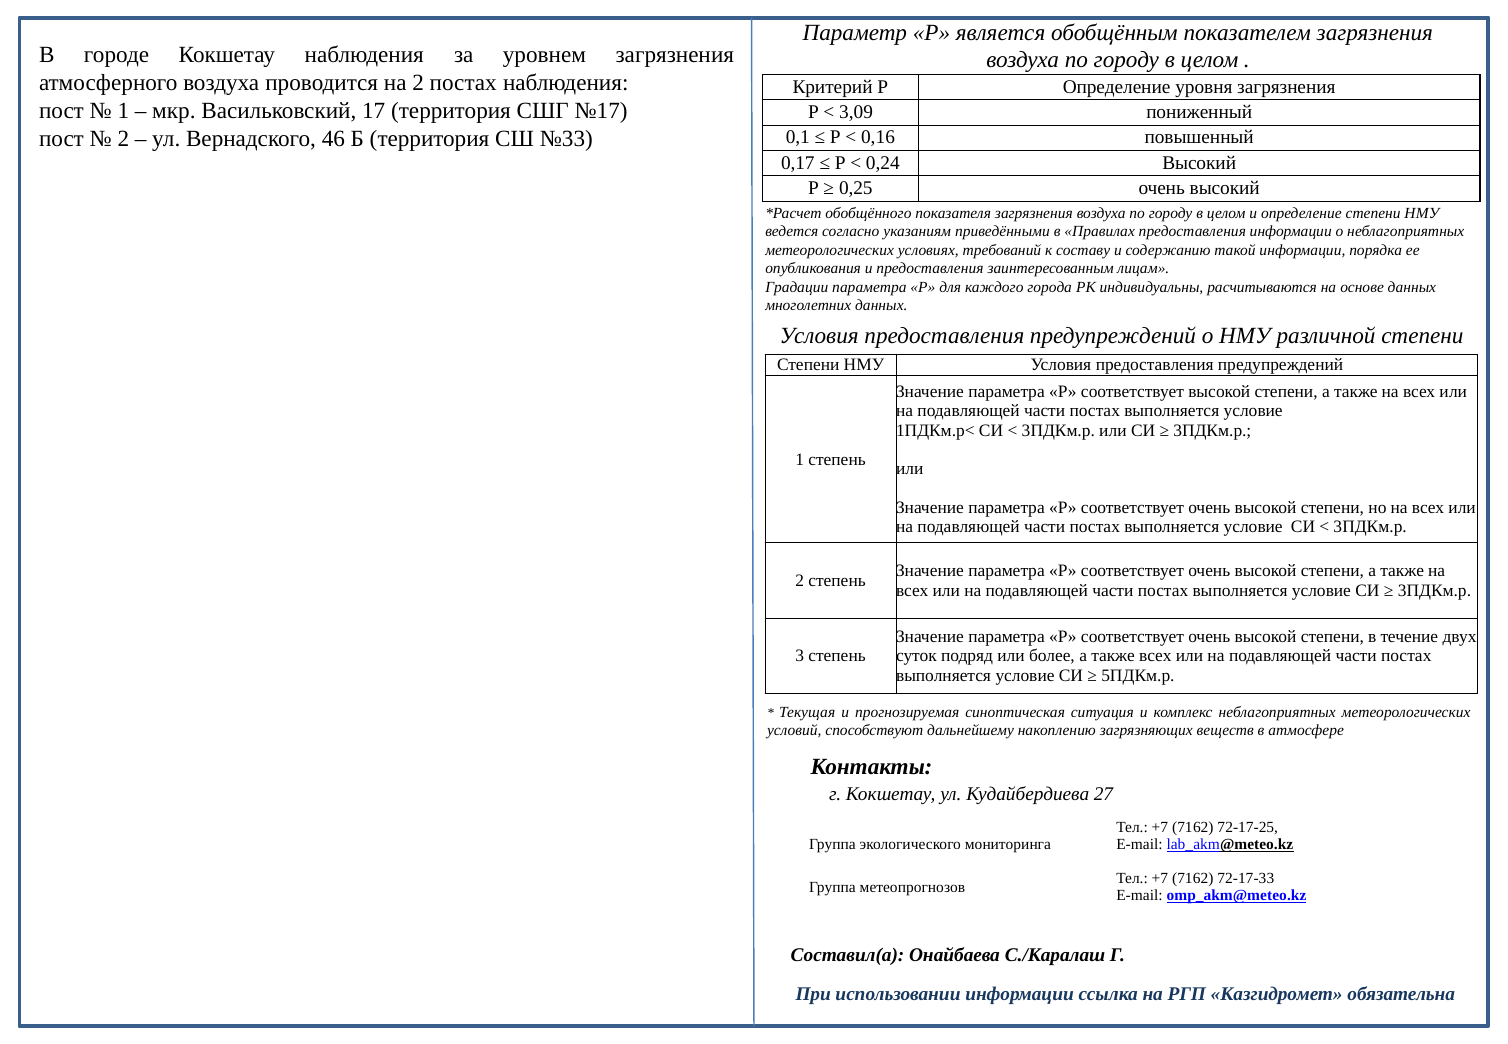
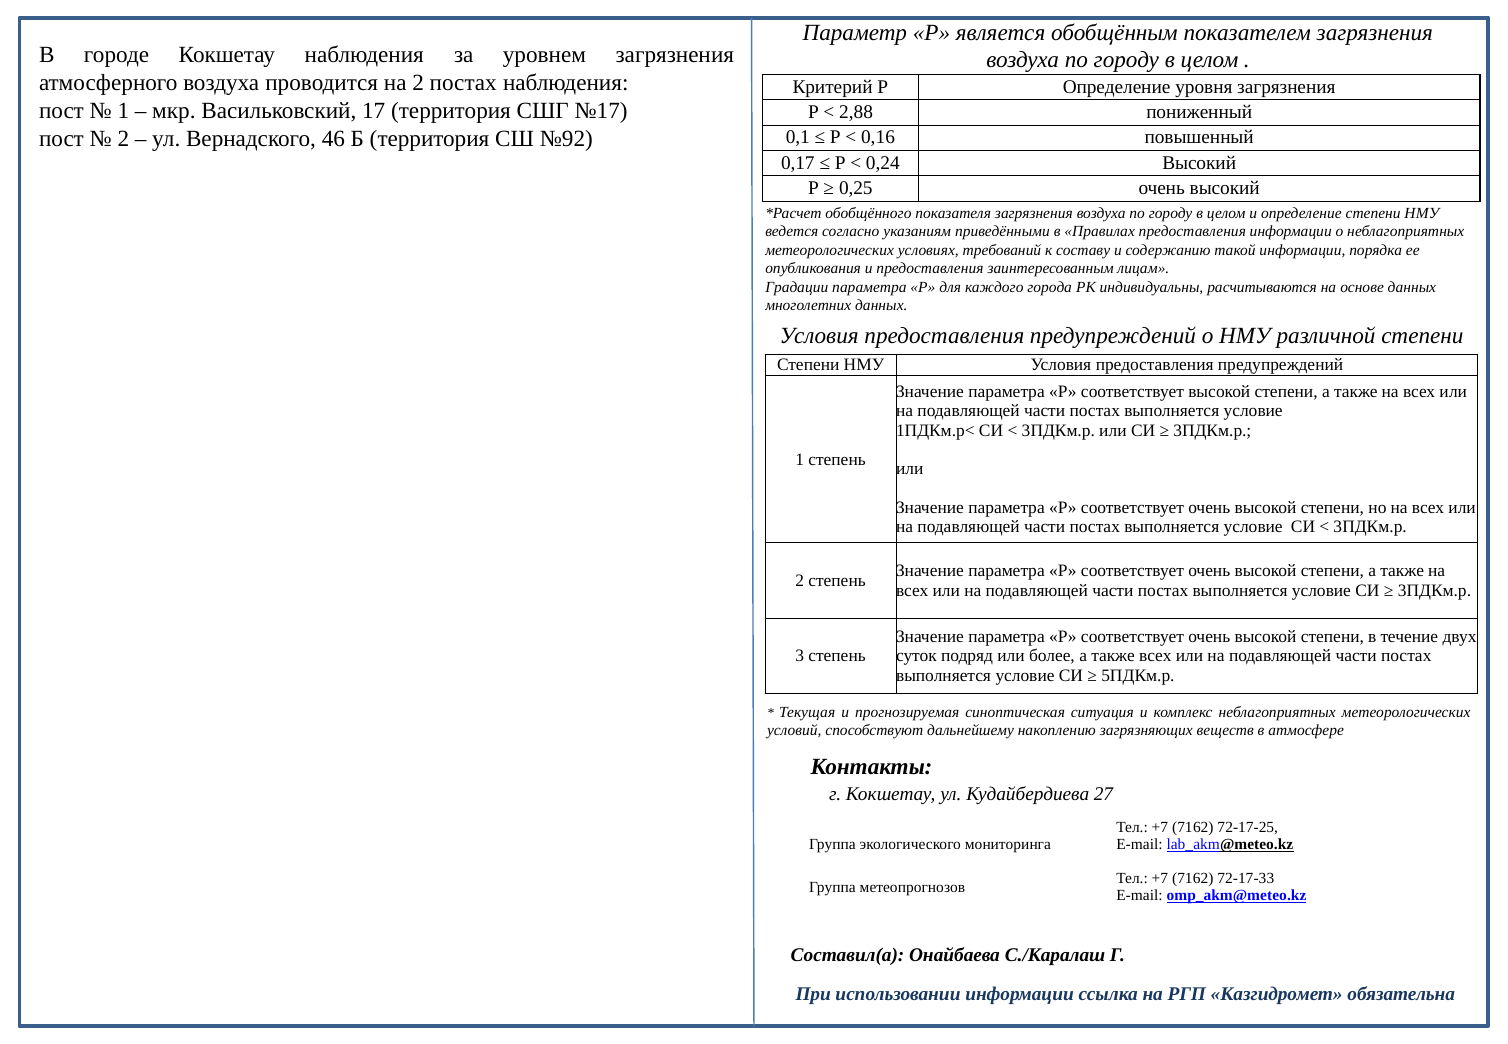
3,09: 3,09 -> 2,88 (856, 112)
№33: №33 -> №92 (566, 138)
